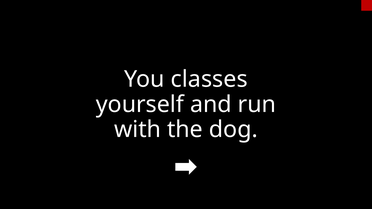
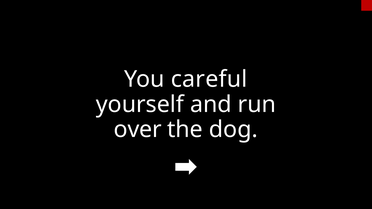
classes: classes -> careful (209, 79)
with: with -> over (138, 130)
